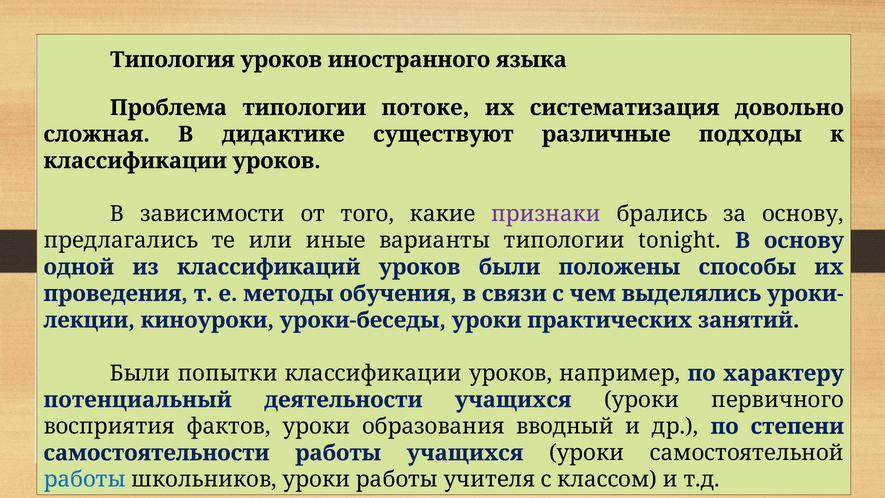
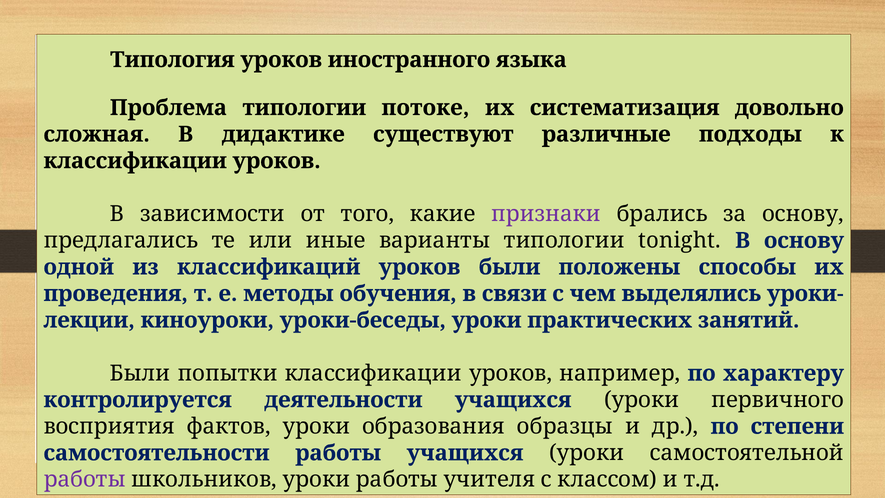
потенциальный: потенциальный -> контролируется (138, 400)
вводный: вводный -> образцы (565, 426)
работы colour: blue -> purple (85, 479)
